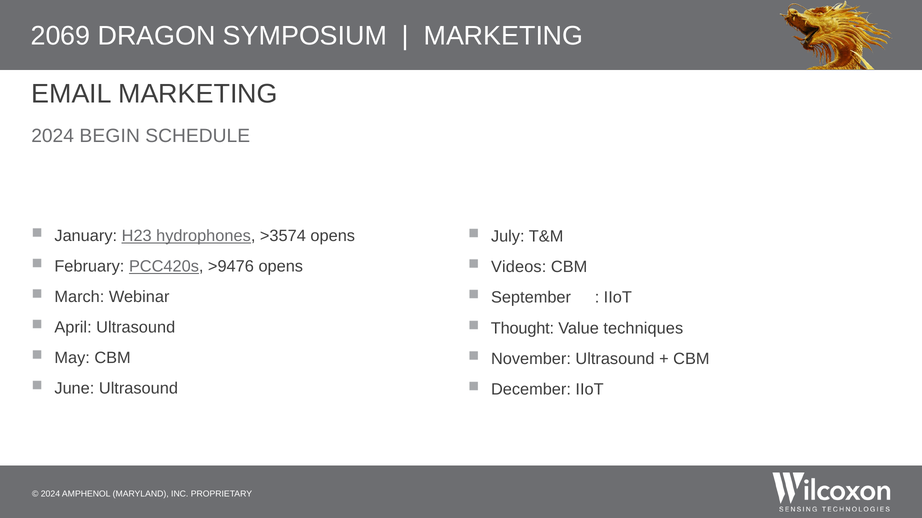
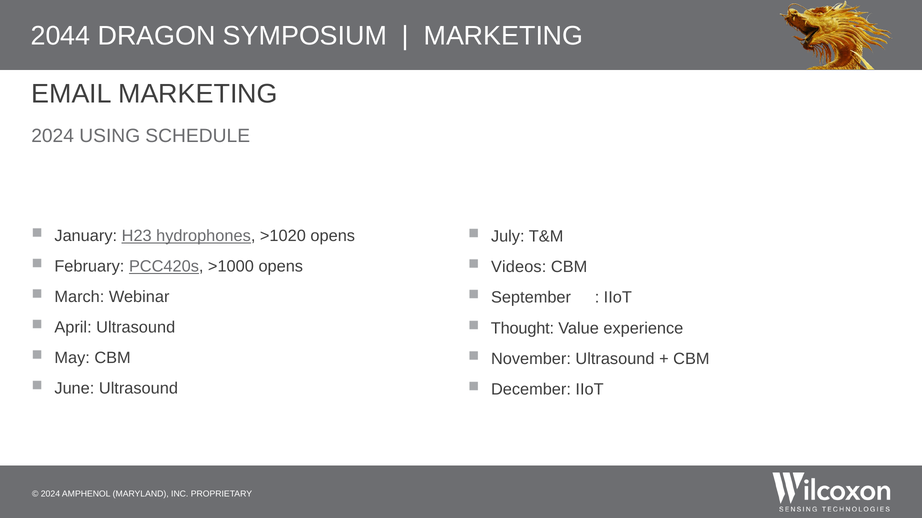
2069: 2069 -> 2044 (60, 36)
BEGIN: BEGIN -> USING (110, 136)
>3574: >3574 -> >1020 (283, 236)
>9476: >9476 -> >1000 (231, 267)
techniques: techniques -> experience (643, 329)
